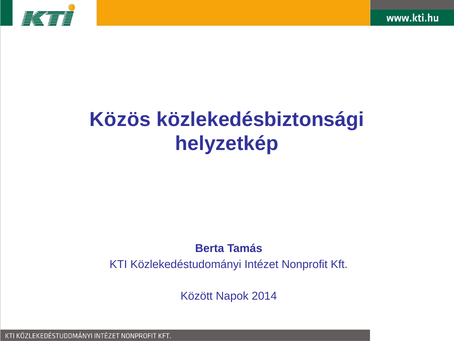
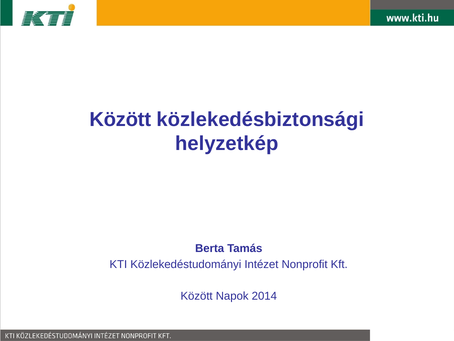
Közös: Közös -> Között (120, 119)
